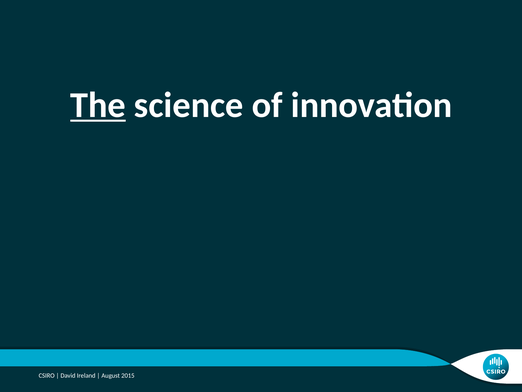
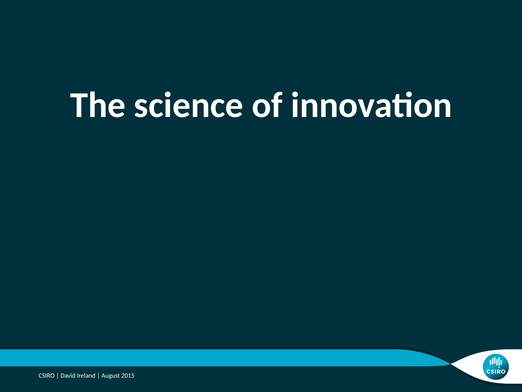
The underline: present -> none (98, 105)
